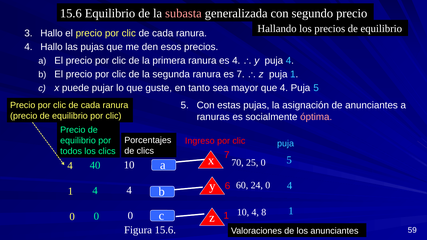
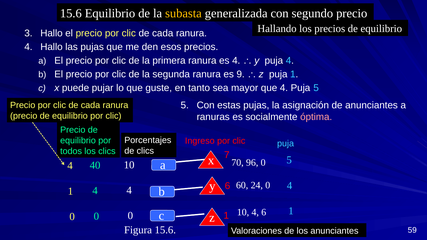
subasta colour: pink -> yellow (183, 13)
es 7: 7 -> 9 (241, 74)
25: 25 -> 96 (252, 163)
4 8: 8 -> 6 (264, 212)
